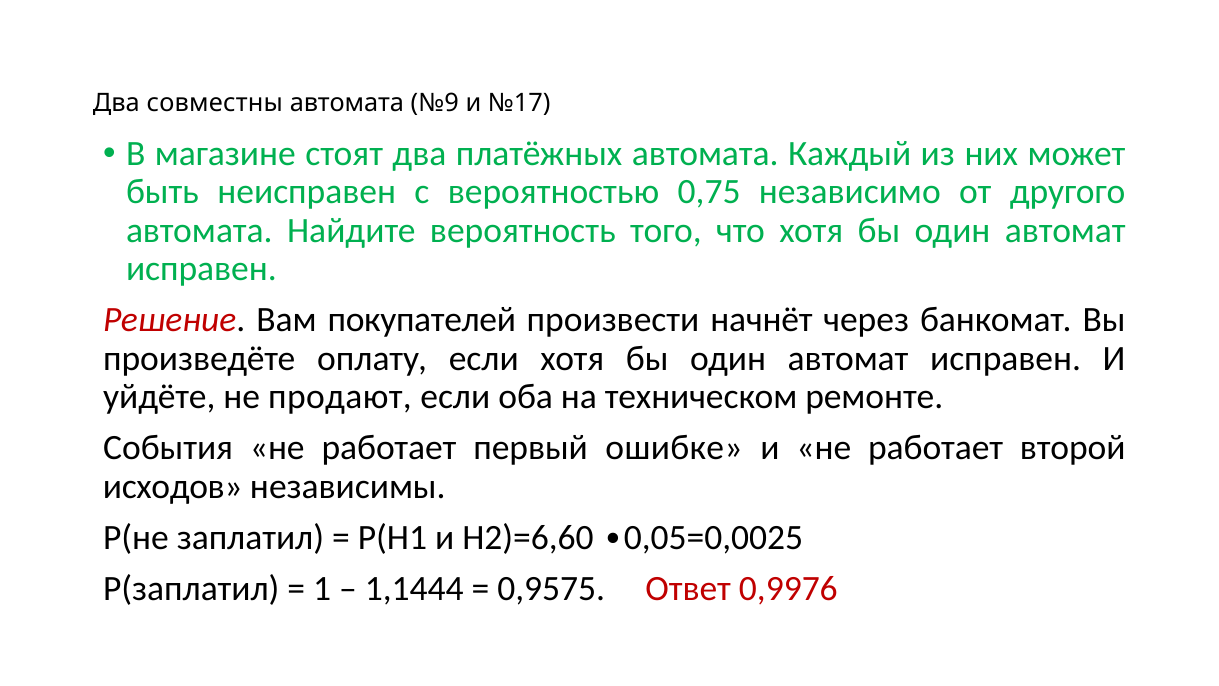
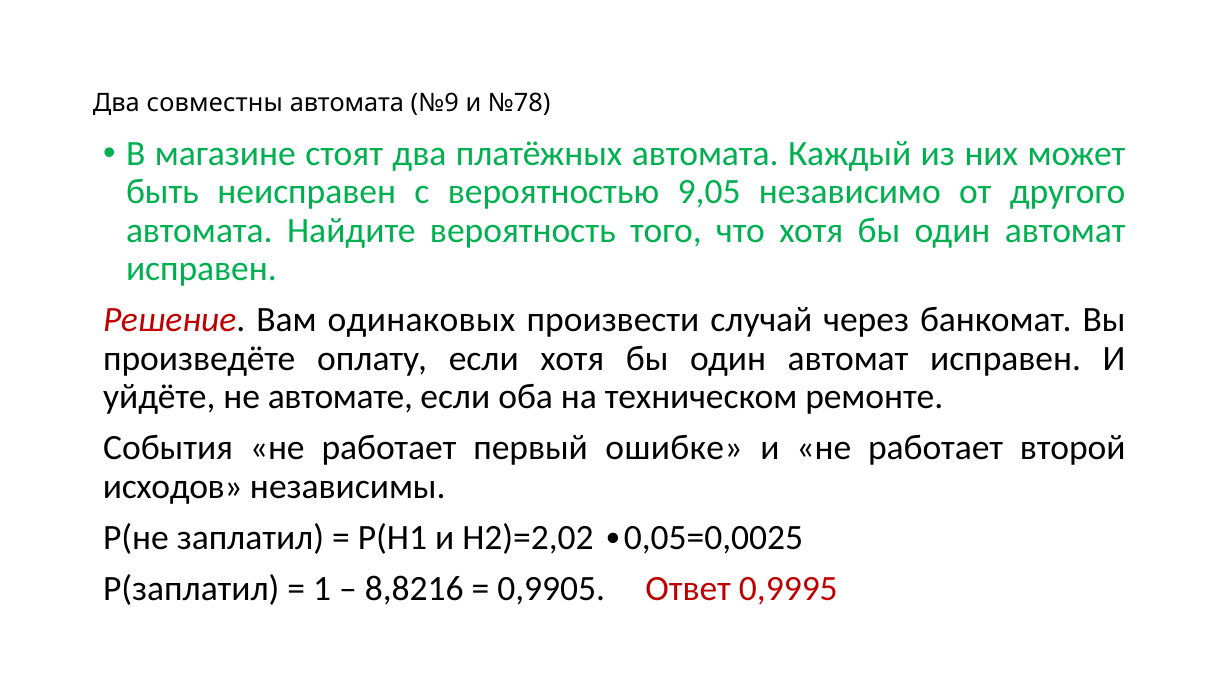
№17: №17 -> №78 (519, 103)
0,75: 0,75 -> 9,05 (709, 192)
покупателей: покупателей -> одинаковых (422, 320)
начнёт: начнёт -> случай (761, 320)
продают: продают -> автомате (340, 397)
Н2)=6,60: Н2)=6,60 -> Н2)=2,02 (528, 537)
1,1444: 1,1444 -> 8,8216 (414, 588)
0,9575: 0,9575 -> 0,9905 (551, 588)
0,9976: 0,9976 -> 0,9995 (788, 588)
